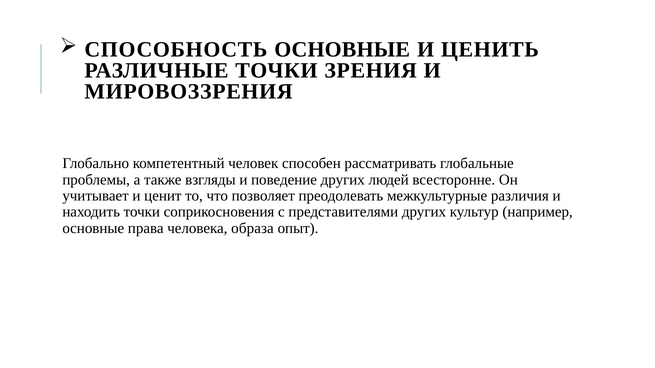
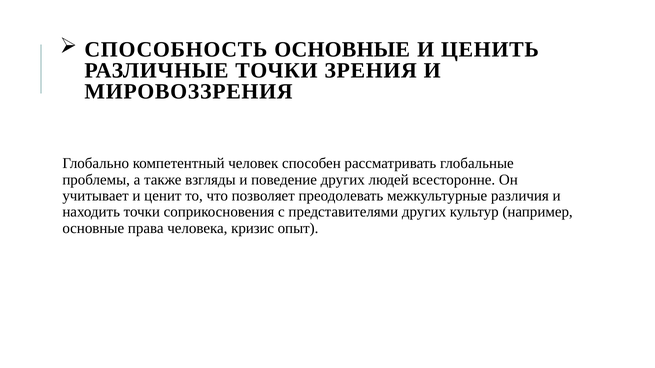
образа: образа -> кризис (253, 228)
